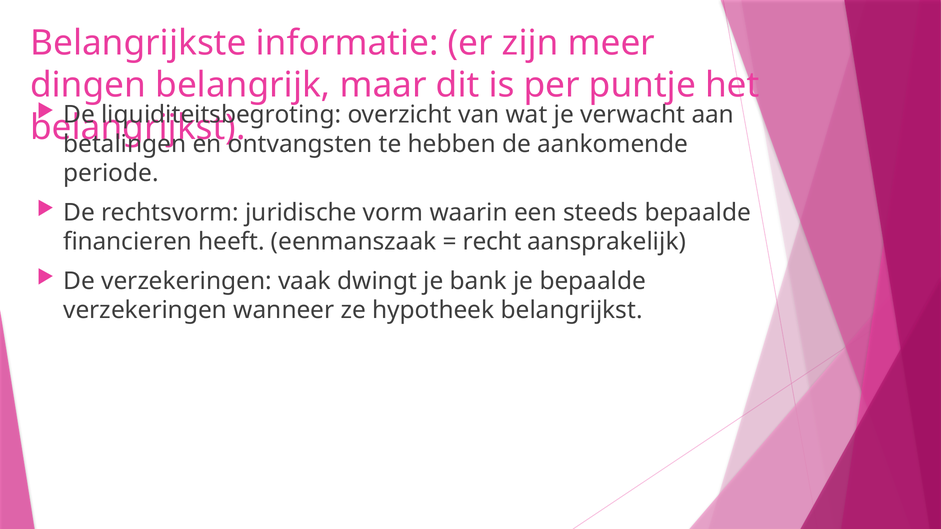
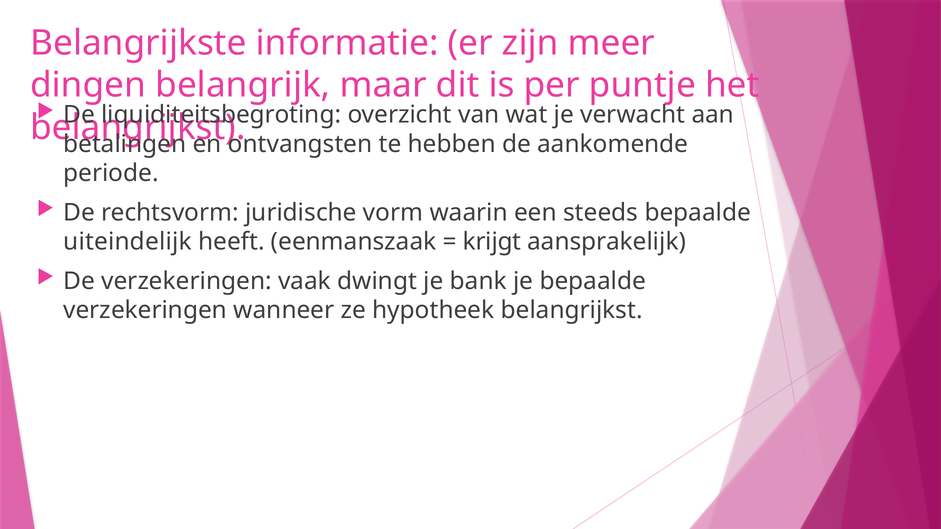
financieren: financieren -> uiteindelijk (127, 242)
recht: recht -> krijgt (492, 242)
